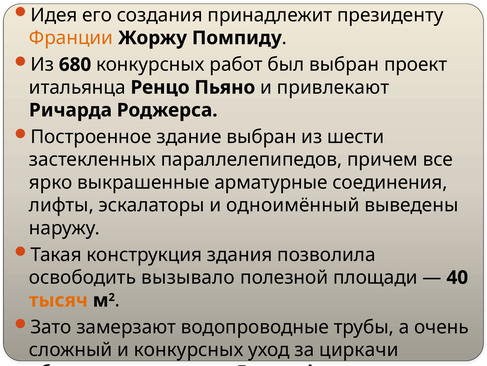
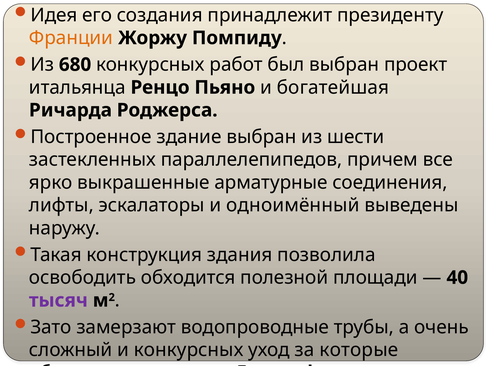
привлекают: привлекают -> богатейшая (333, 87)
освободить вызывало: вызывало -> обходится (188, 277)
тысяч colour: orange -> purple (58, 300)
циркачи: циркачи -> которые (359, 349)
